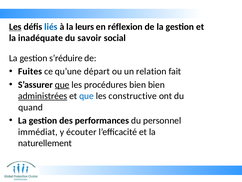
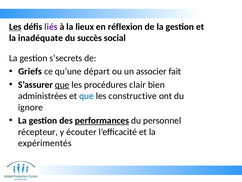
liés colour: blue -> purple (51, 27)
leurs: leurs -> lieux (85, 27)
savoir: savoir -> succès (90, 38)
s’réduire: s’réduire -> s’secrets (66, 58)
Fuites: Fuites -> Griefs (30, 71)
relation: relation -> associer (151, 71)
procédures bien: bien -> clair (138, 84)
administrées underline: present -> none (43, 96)
quand: quand -> ignore (31, 107)
performances underline: none -> present (102, 120)
immédiat: immédiat -> récepteur (38, 132)
naturellement: naturellement -> expérimentés (45, 143)
